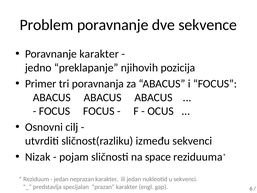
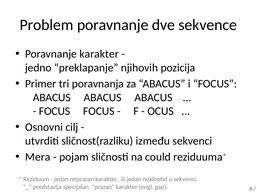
Nizak: Nizak -> Mera (38, 157)
space: space -> could (158, 157)
